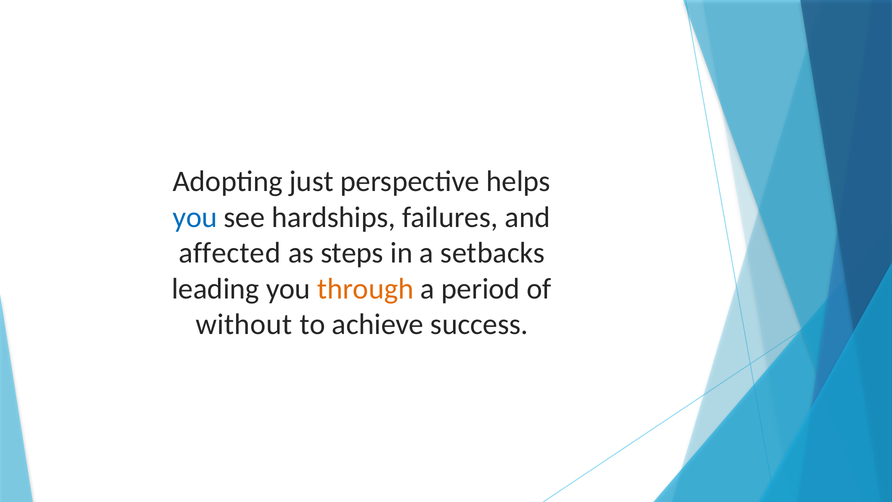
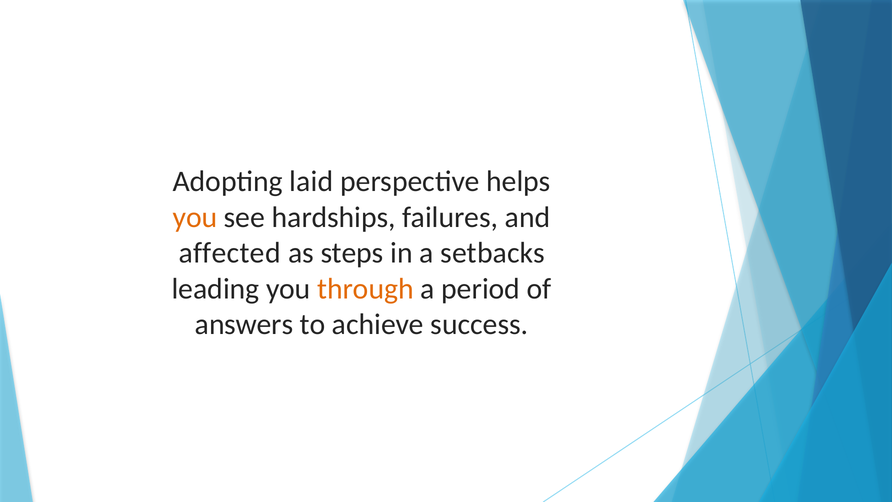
just: just -> laid (311, 182)
you colour: blue -> orange (195, 217)
without: without -> answers (244, 324)
